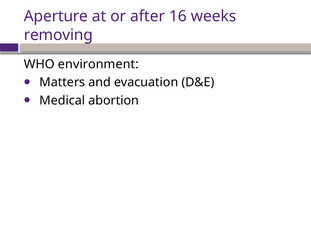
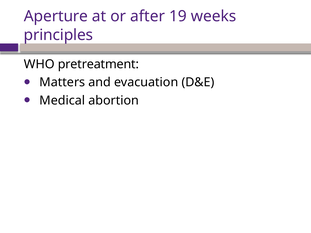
16: 16 -> 19 (178, 16)
removing: removing -> principles (58, 35)
environment: environment -> pretreatment (98, 64)
